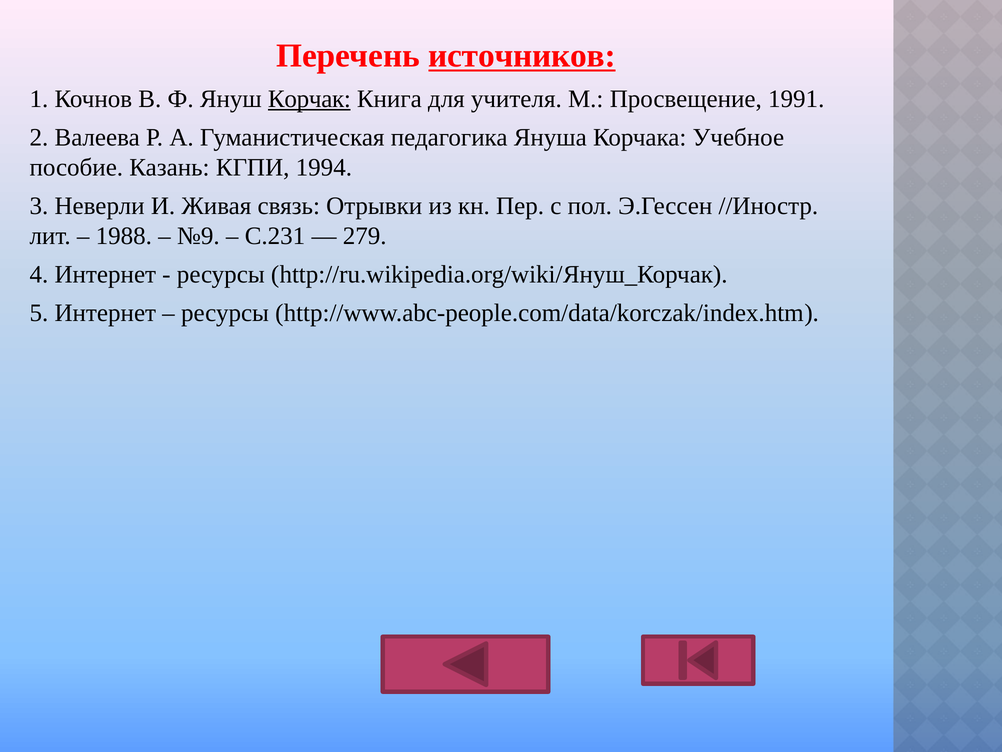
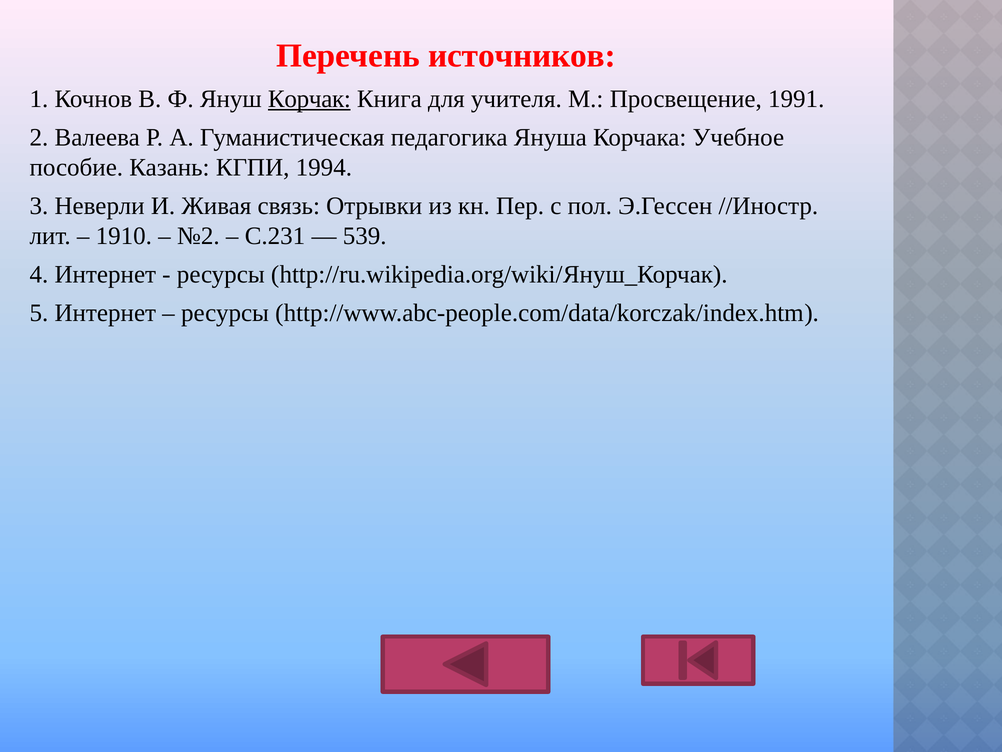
источников underline: present -> none (522, 56)
1988: 1988 -> 1910 (124, 236)
№9: №9 -> №2 (198, 236)
279: 279 -> 539 (365, 236)
